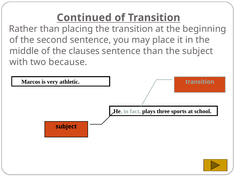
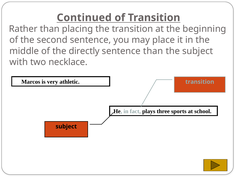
clauses: clauses -> directly (84, 51)
because: because -> necklace (68, 62)
